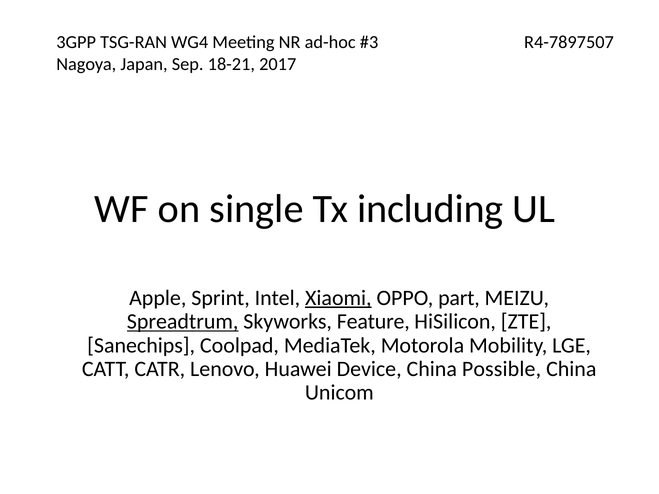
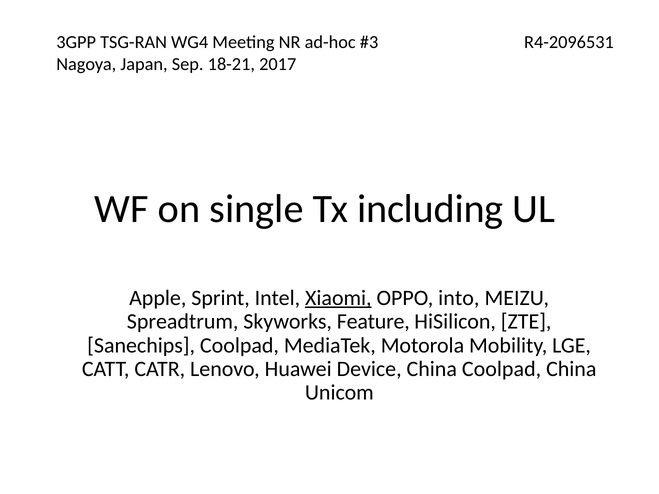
R4-7897507: R4-7897507 -> R4-2096531 (569, 42)
part: part -> into (459, 298)
Spreadtrum underline: present -> none (183, 322)
China Possible: Possible -> Coolpad (502, 369)
